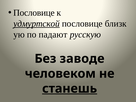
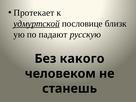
Пословице: Пословице -> Протекает (34, 13)
заводе: заводе -> какого (82, 59)
станешь underline: present -> none (70, 89)
